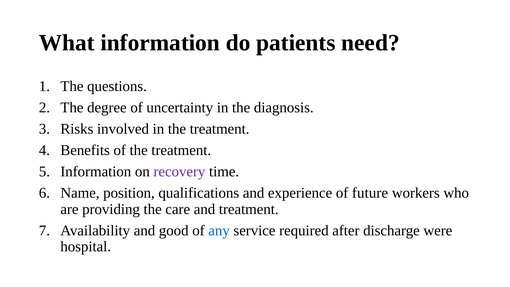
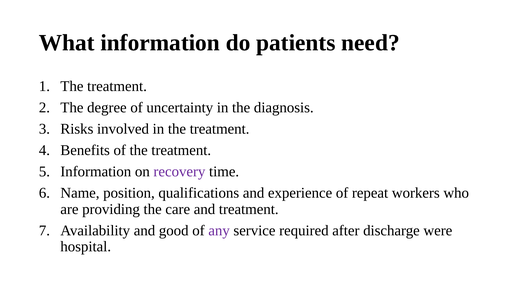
questions: questions -> treatment (117, 86)
future: future -> repeat (370, 193)
any colour: blue -> purple (219, 230)
